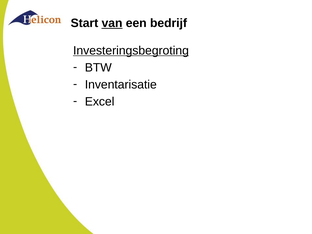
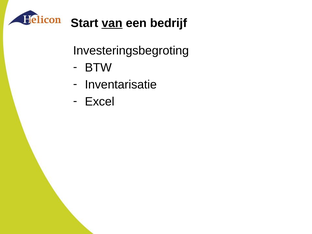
Investeringsbegroting underline: present -> none (131, 51)
